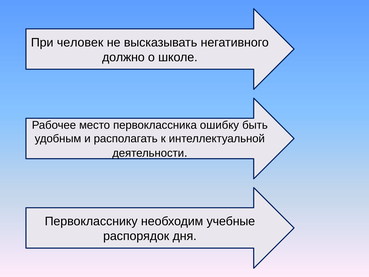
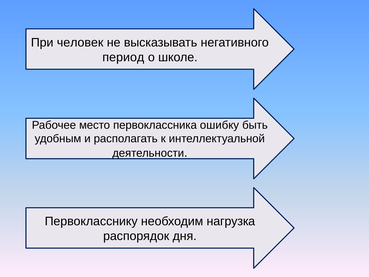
должно: должно -> период (123, 57)
учебные: учебные -> нагрузка (231, 221)
